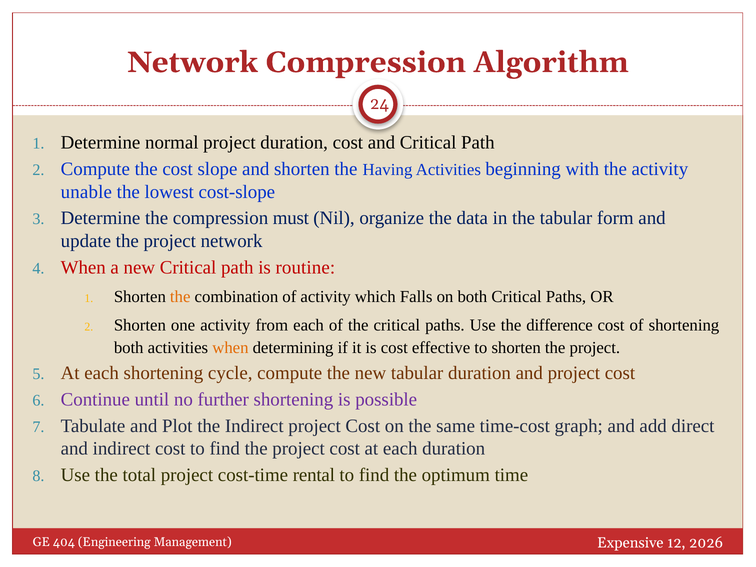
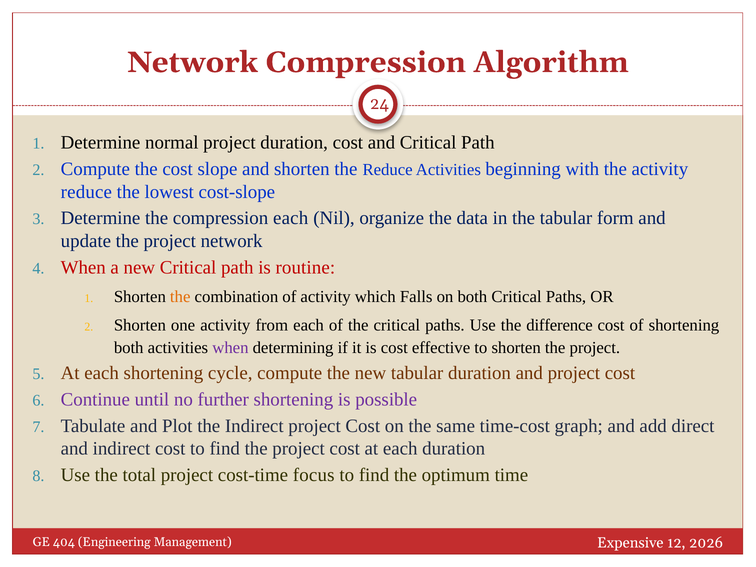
the Having: Having -> Reduce (388, 170)
unable: unable -> reduce (86, 192)
compression must: must -> each (291, 218)
when colour: orange -> purple (230, 348)
rental: rental -> focus (314, 475)
